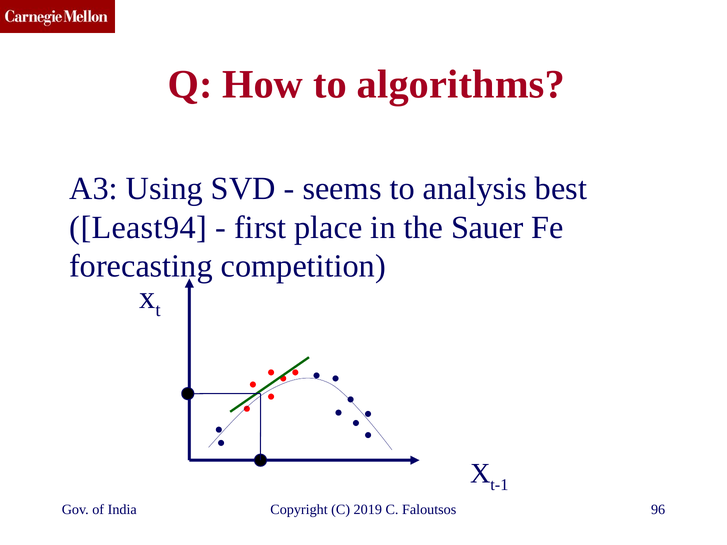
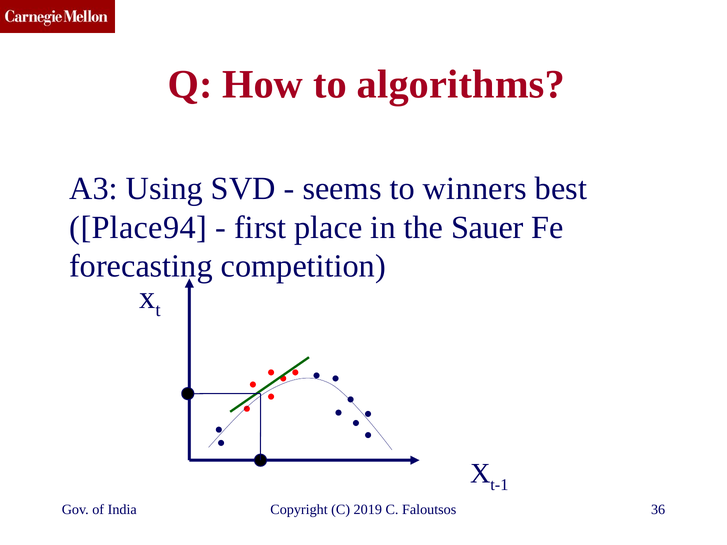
analysis: analysis -> winners (475, 189)
Least94: Least94 -> Place94 (138, 228)
96: 96 -> 36 (658, 510)
